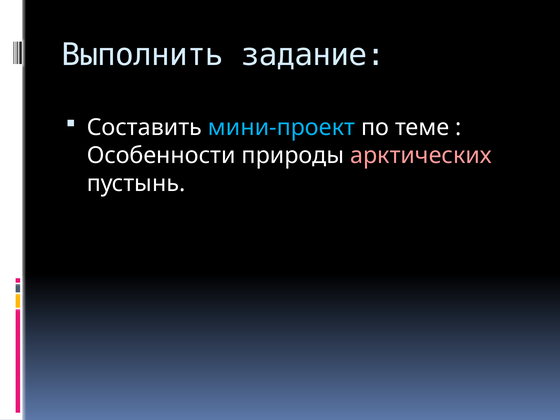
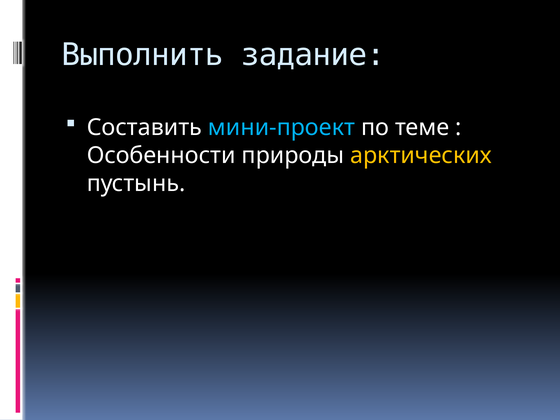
арктических colour: pink -> yellow (421, 156)
